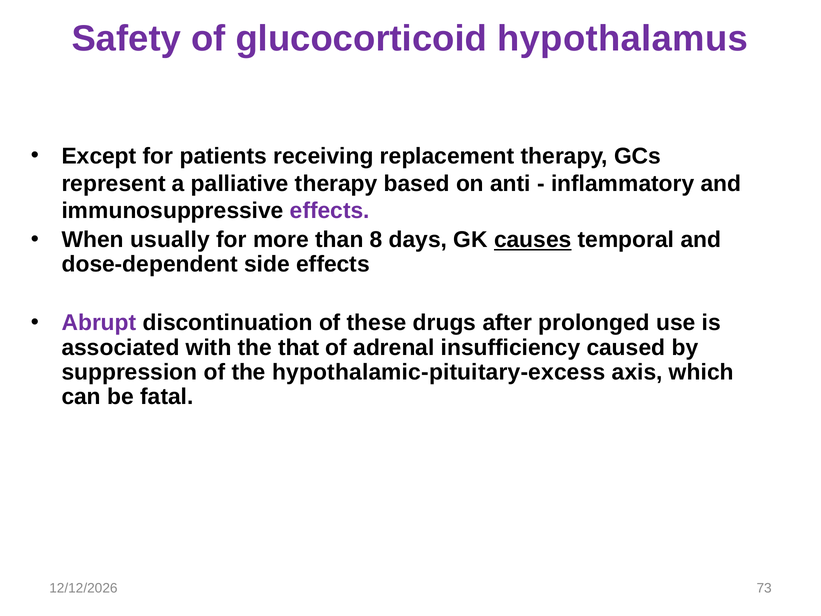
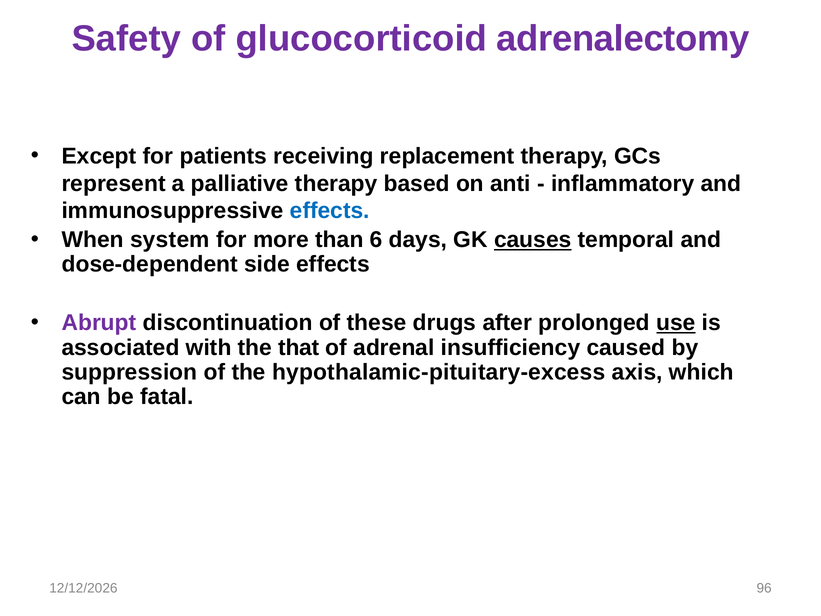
hypothalamus: hypothalamus -> adrenalectomy (623, 39)
effects colour: purple -> blue (330, 211)
usually: usually -> system (170, 240)
8: 8 -> 6 (376, 240)
use underline: none -> present (676, 323)
73: 73 -> 96 (764, 588)
